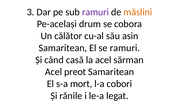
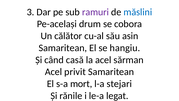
măslini colour: orange -> blue (138, 12)
se ramuri: ramuri -> hangiu (125, 48)
preot: preot -> privit (75, 72)
cobori: cobori -> stejari (119, 84)
